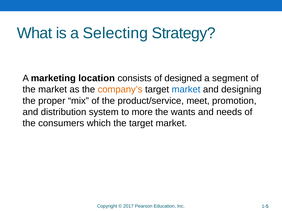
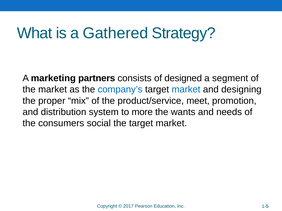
Selecting: Selecting -> Gathered (115, 33)
location: location -> partners (97, 78)
company’s colour: orange -> blue (120, 90)
which: which -> social (99, 124)
